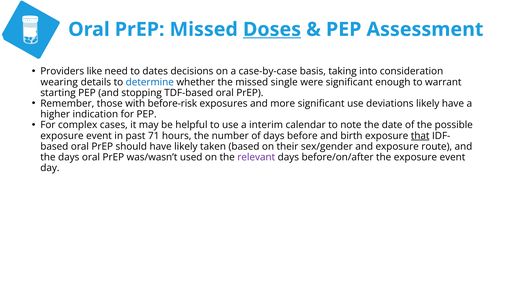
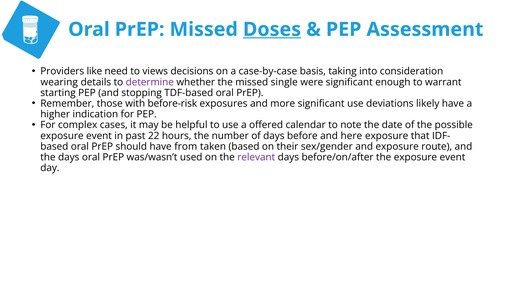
dates: dates -> views (155, 71)
determine colour: blue -> purple (150, 82)
interim: interim -> offered (266, 125)
71: 71 -> 22 (154, 136)
birth: birth -> here (351, 136)
that underline: present -> none (420, 136)
have likely: likely -> from (186, 147)
